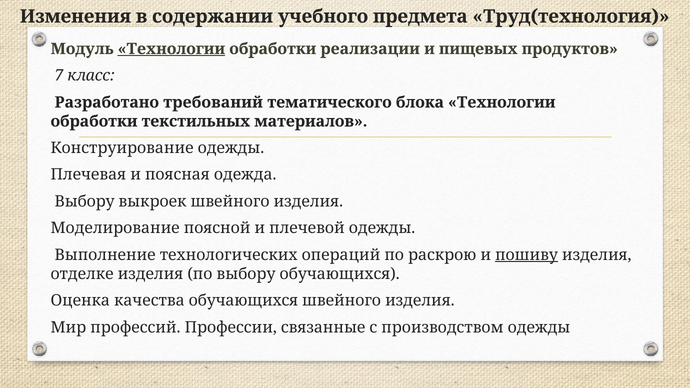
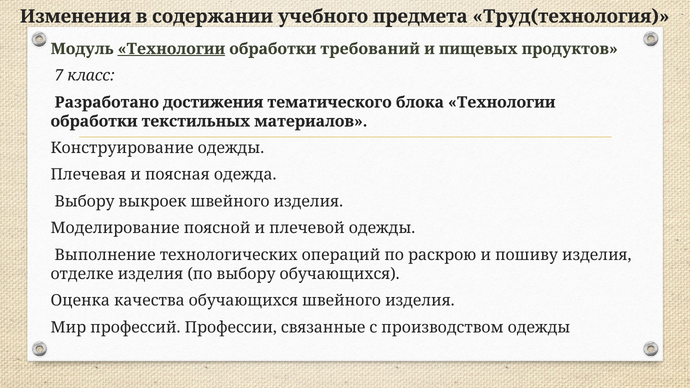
реализации: реализации -> требований (370, 49)
требований: требований -> достижения (213, 102)
пошиву underline: present -> none (527, 255)
